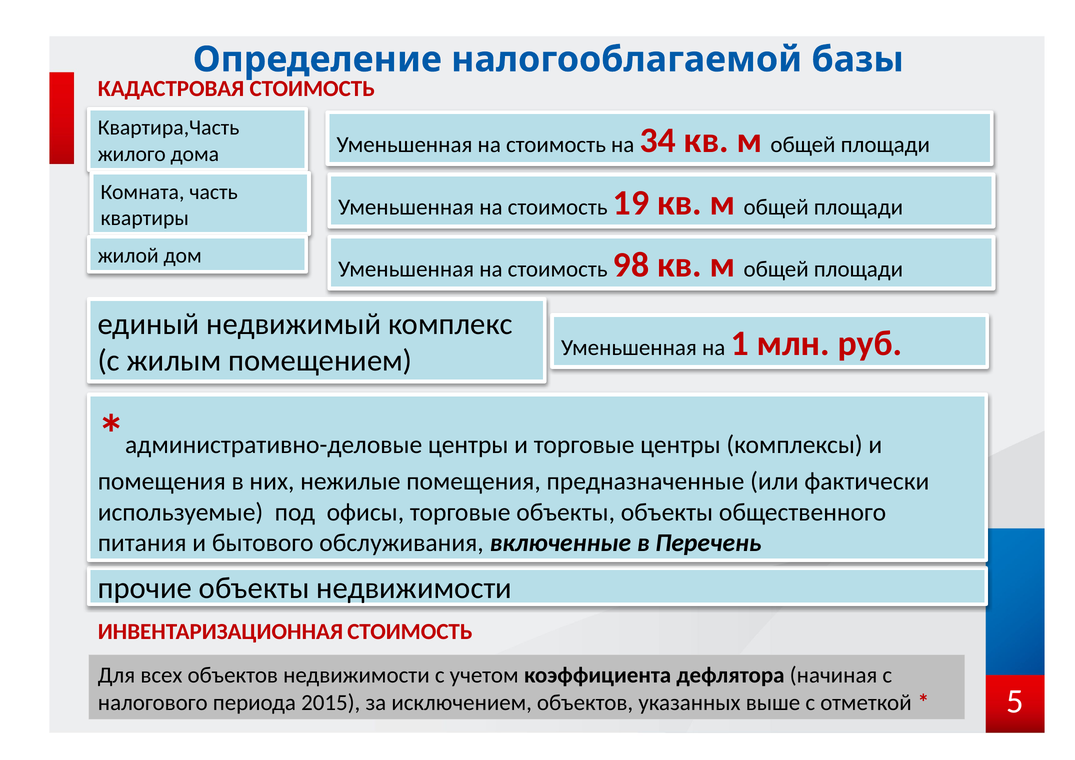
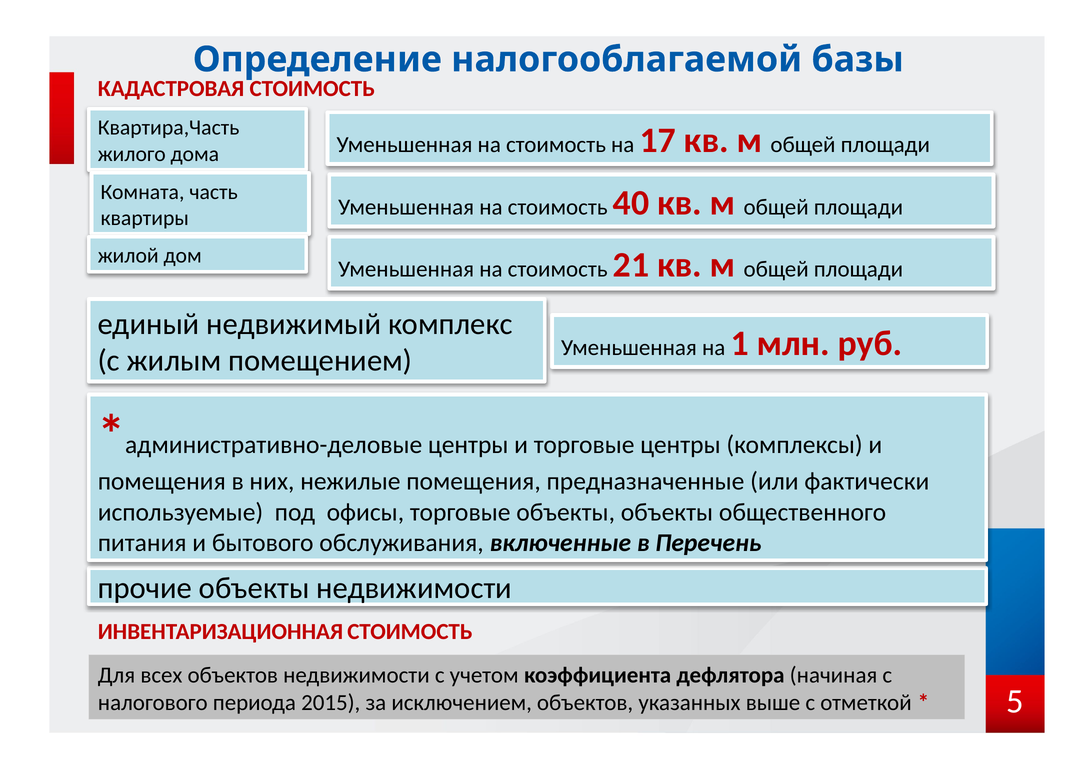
34: 34 -> 17 (658, 141)
19: 19 -> 40 (631, 203)
98: 98 -> 21 (631, 265)
